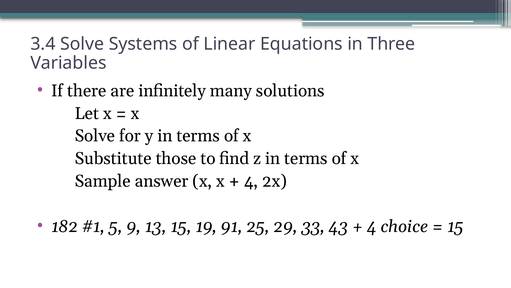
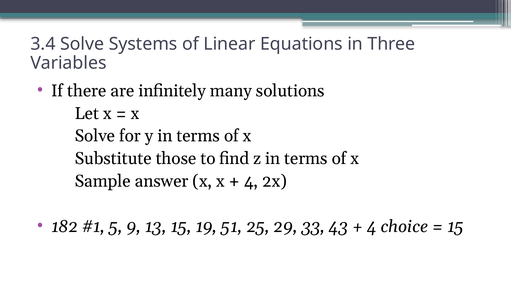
91: 91 -> 51 (232, 226)
